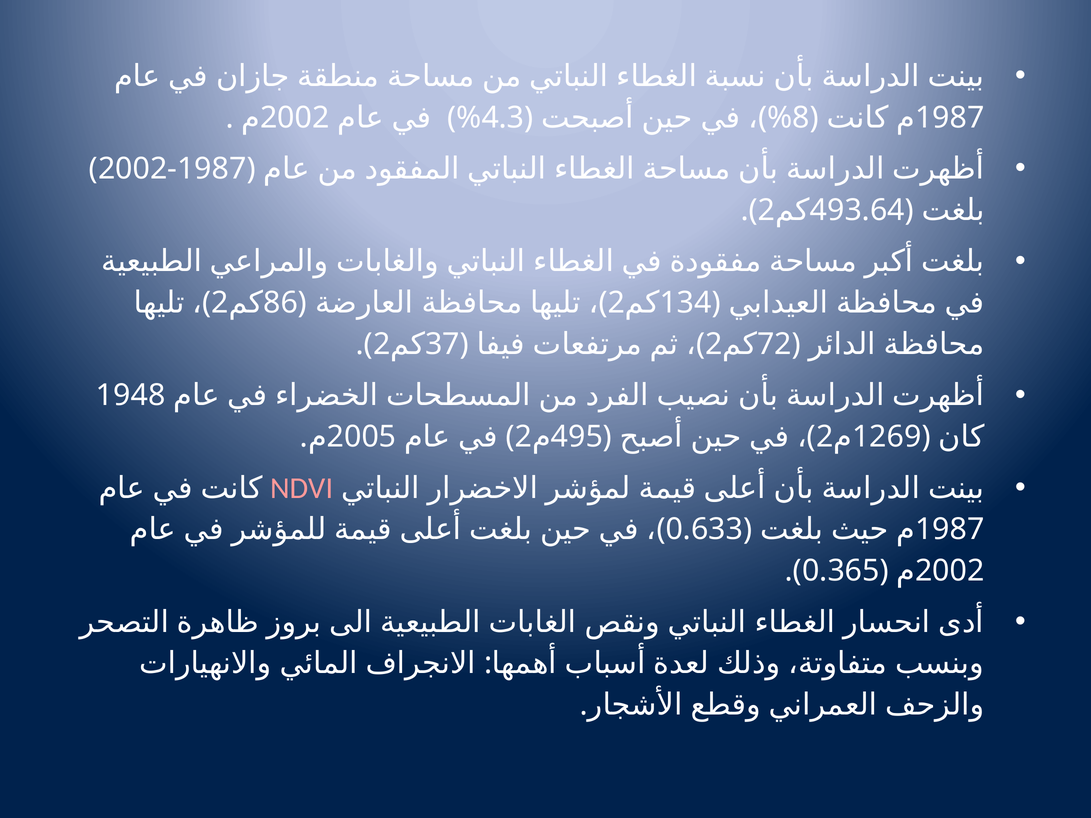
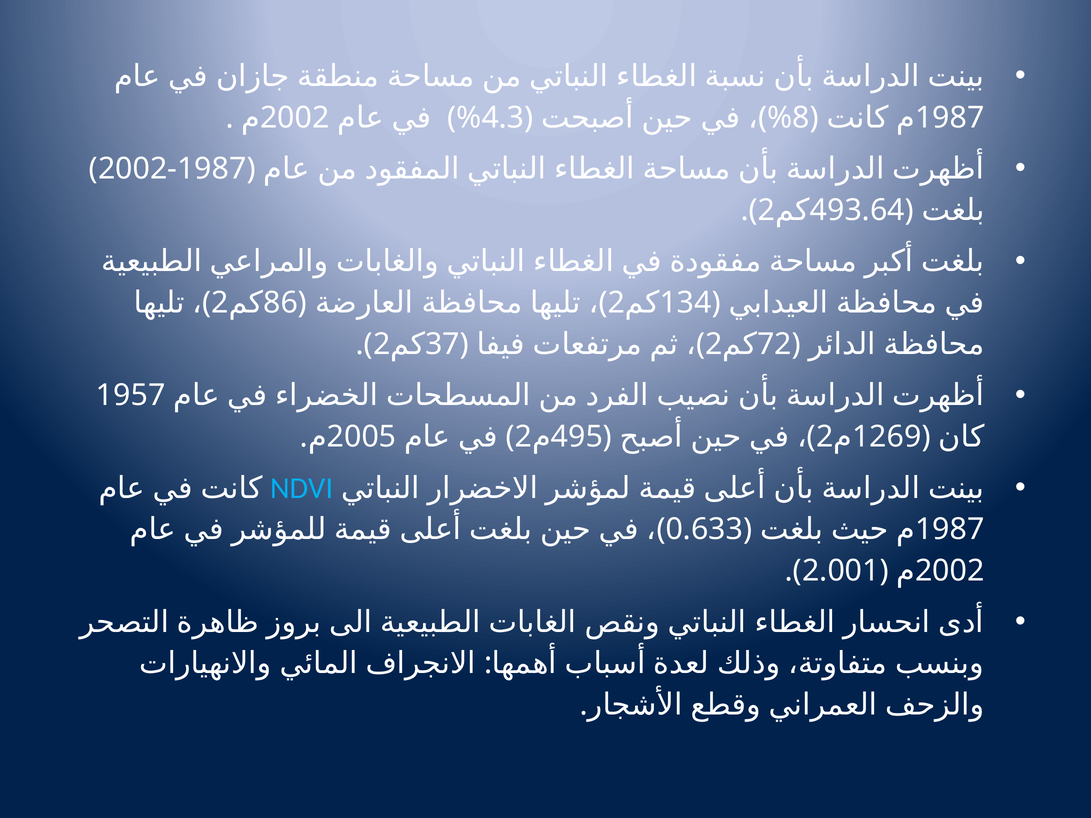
1948: 1948 -> 1957 (131, 396)
NDVI colour: pink -> light blue (302, 488)
0.365: 0.365 -> 2.001 (841, 571)
